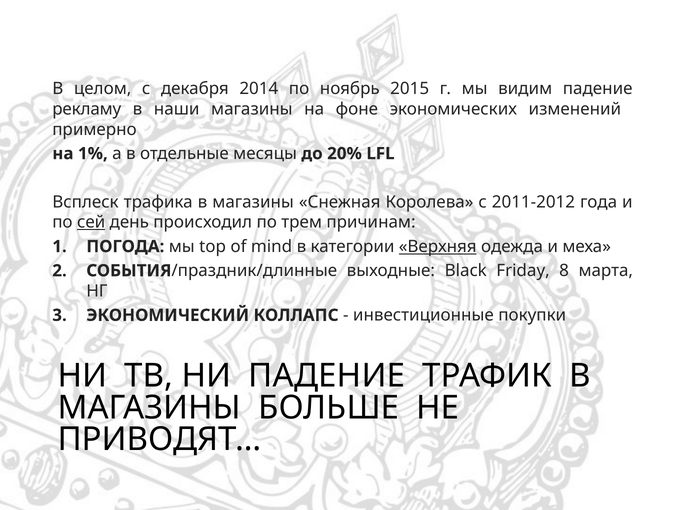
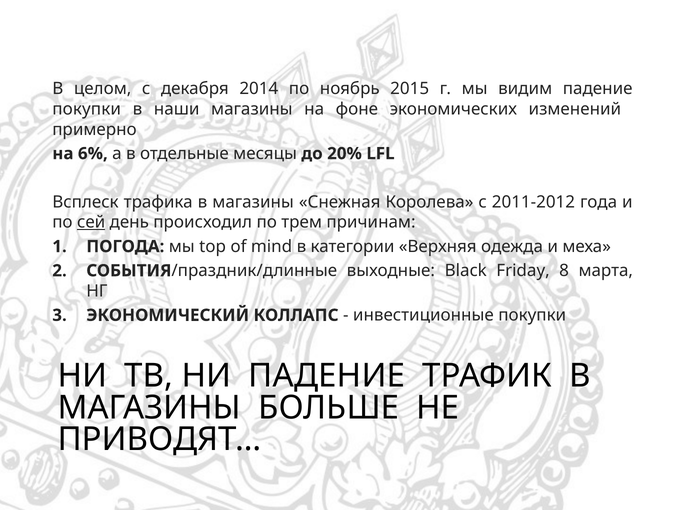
рекламу: рекламу -> покупки (87, 109)
1%: 1% -> 6% (93, 154)
Верхняя underline: present -> none (438, 247)
